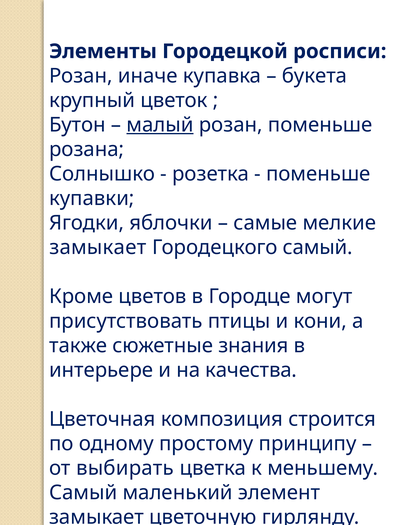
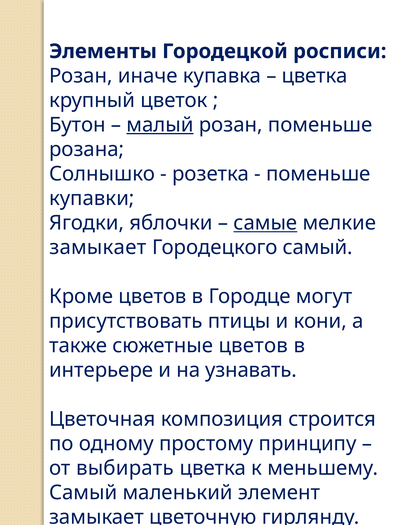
букета: букета -> цветка (315, 76)
самые underline: none -> present (265, 223)
сюжетные знания: знания -> цветов (253, 346)
качества: качества -> узнавать (251, 370)
